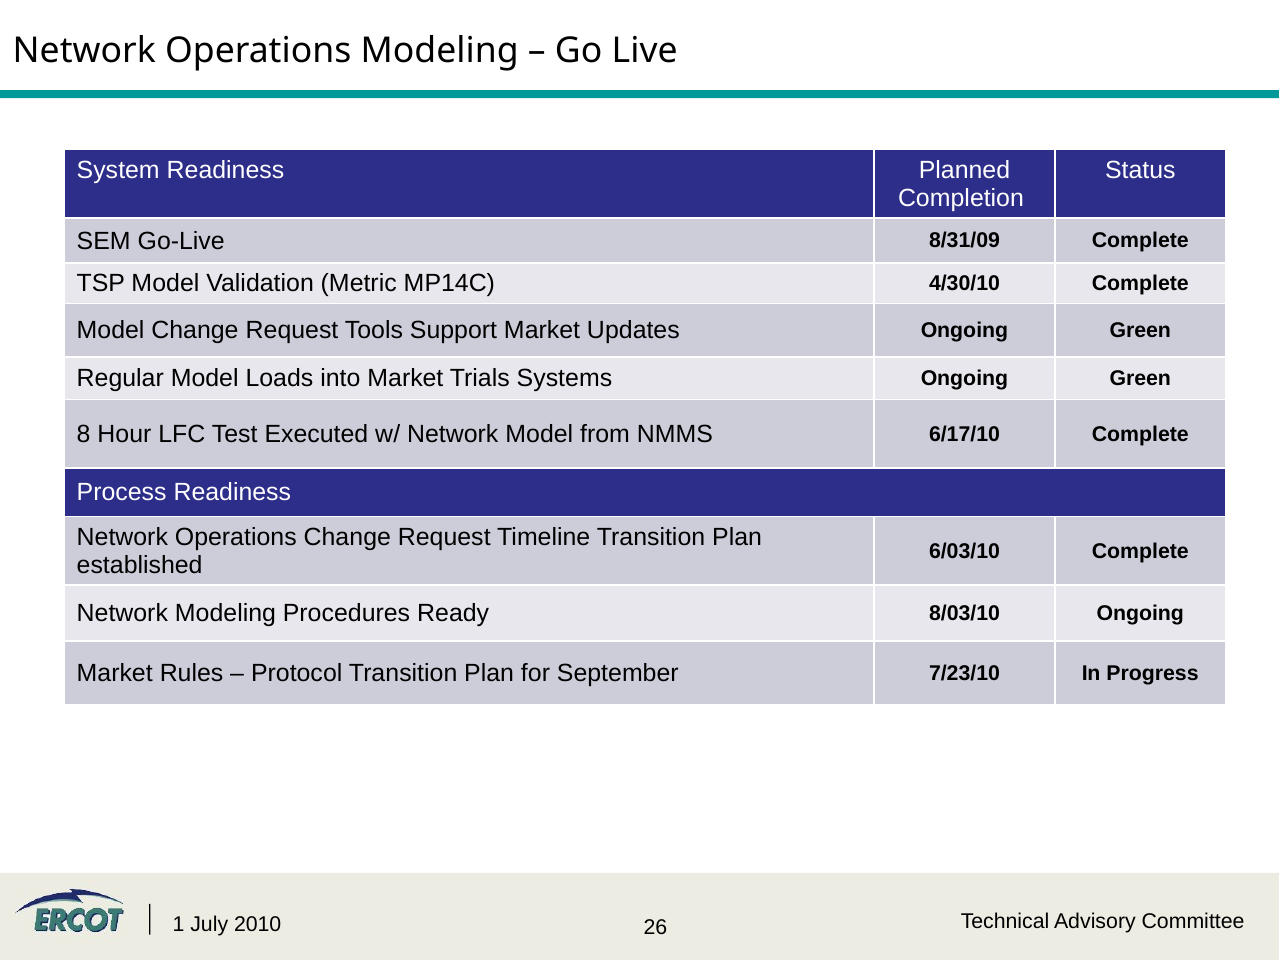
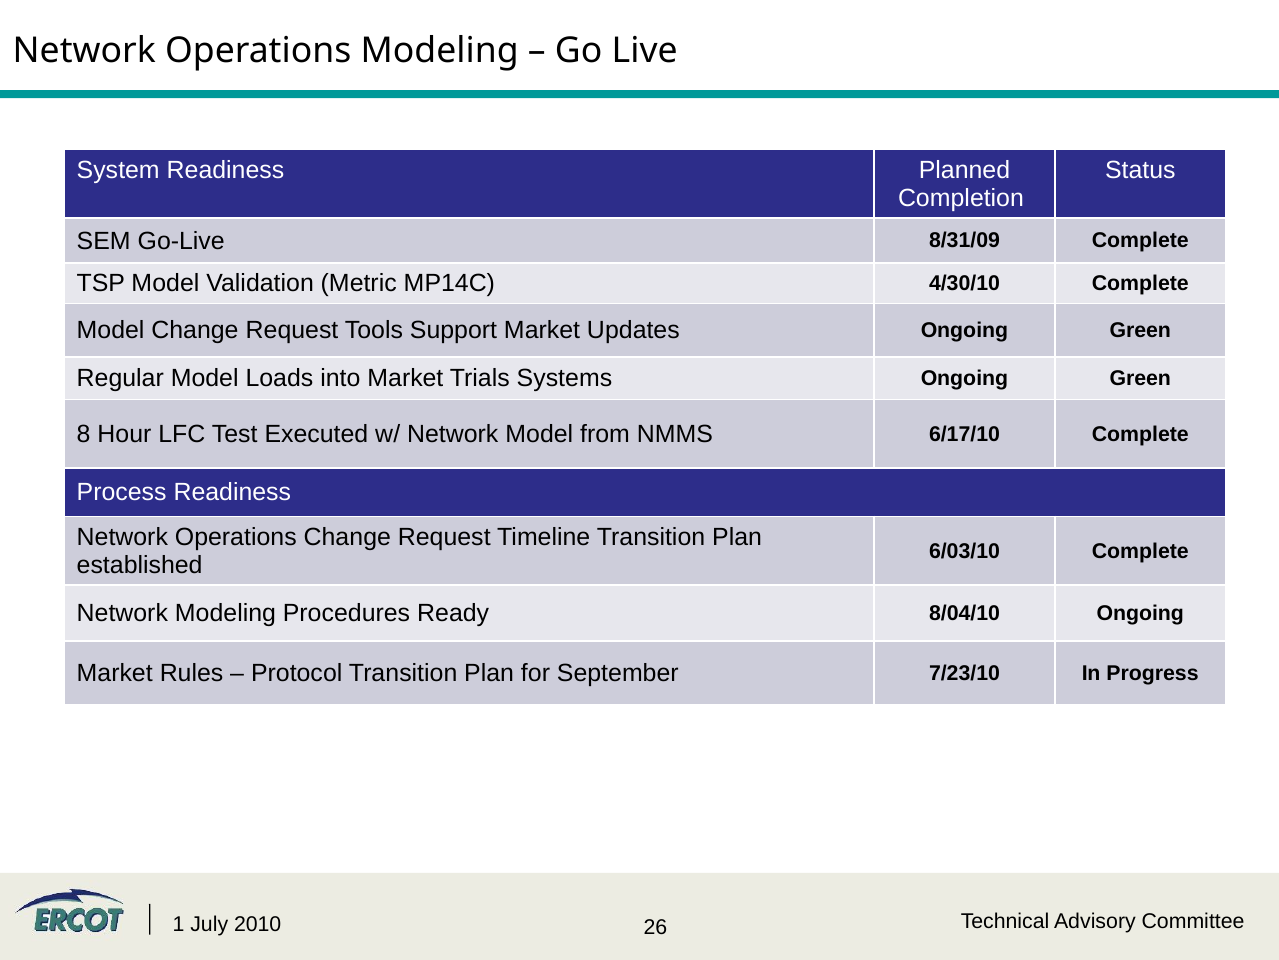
8/03/10: 8/03/10 -> 8/04/10 (965, 613)
